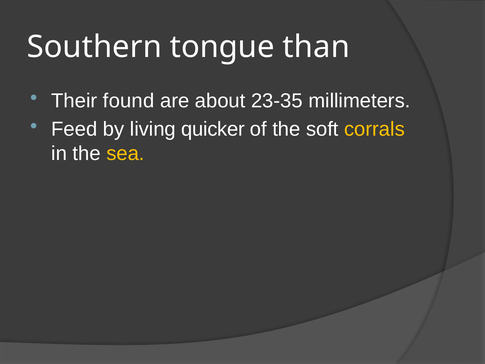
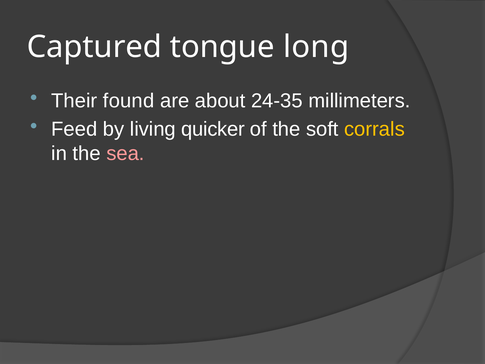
Southern: Southern -> Captured (94, 47)
than: than -> long (316, 47)
23-35: 23-35 -> 24-35 (277, 101)
sea colour: yellow -> pink (125, 153)
